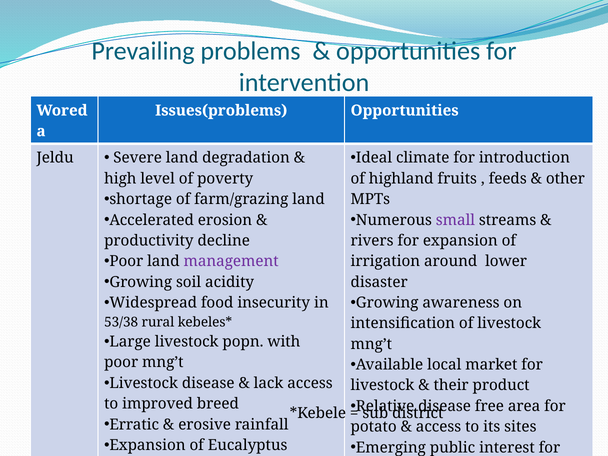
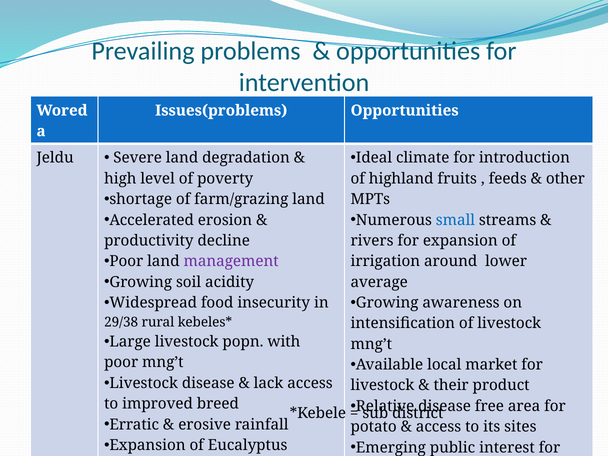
small colour: purple -> blue (455, 220)
disaster: disaster -> average (379, 282)
53/38: 53/38 -> 29/38 (121, 322)
